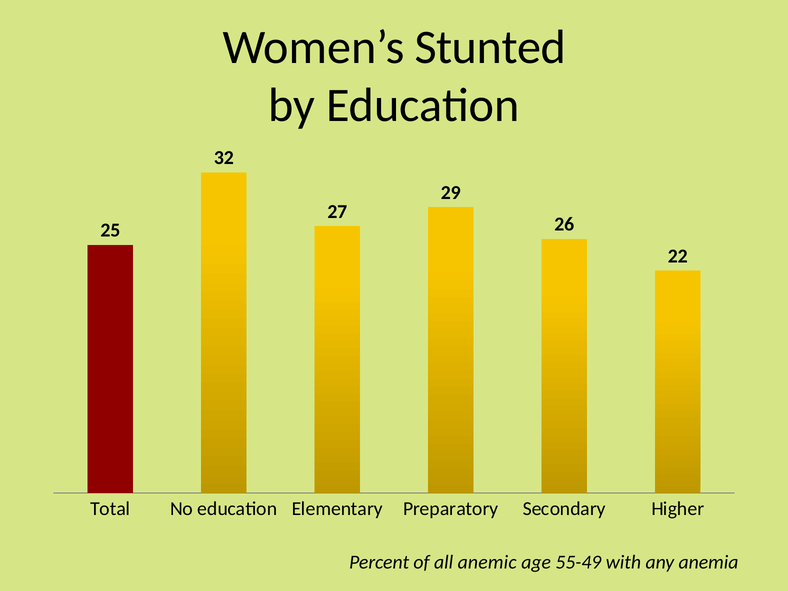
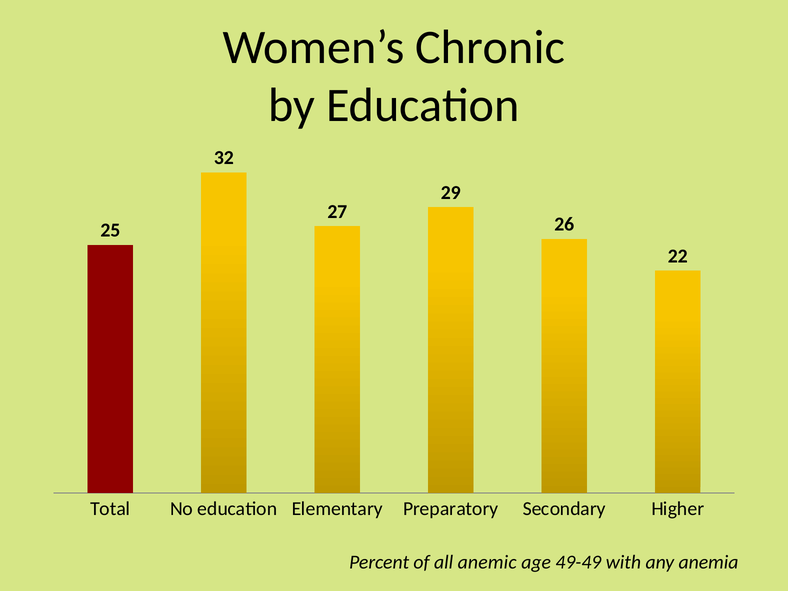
Stunted: Stunted -> Chronic (490, 47)
55-49: 55-49 -> 49-49 (578, 562)
